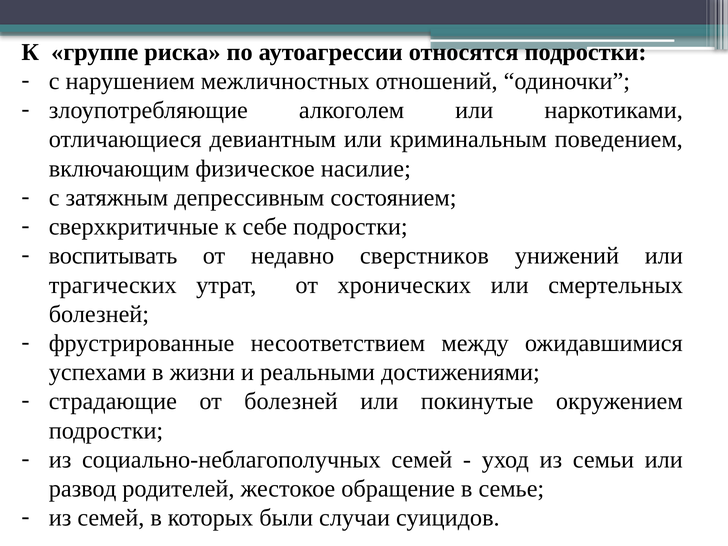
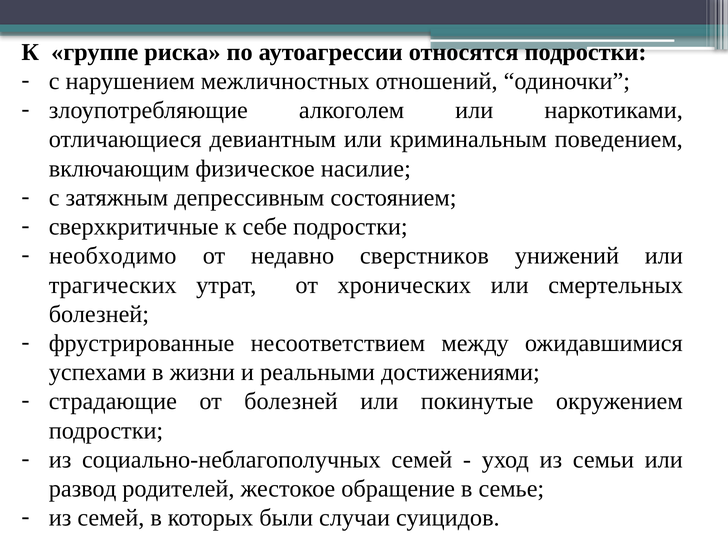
воспитывать: воспитывать -> необходимо (113, 256)
